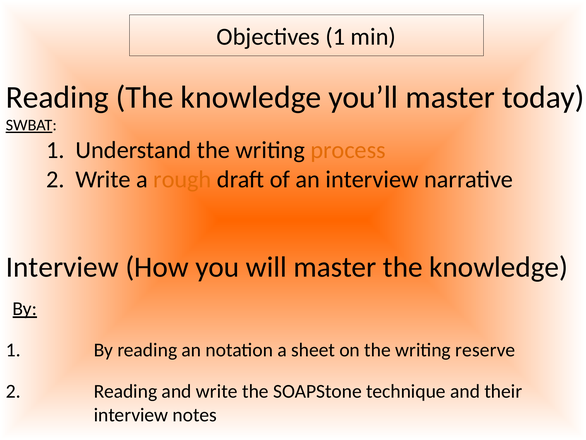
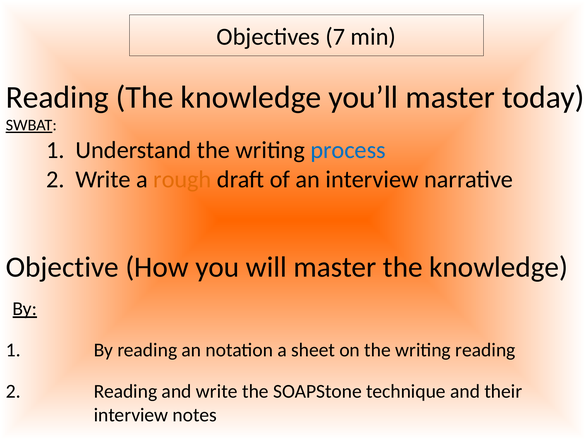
Objectives 1: 1 -> 7 (335, 37)
process colour: orange -> blue (348, 150)
Interview: Interview -> Objective (62, 267)
writing reserve: reserve -> reading (485, 350)
